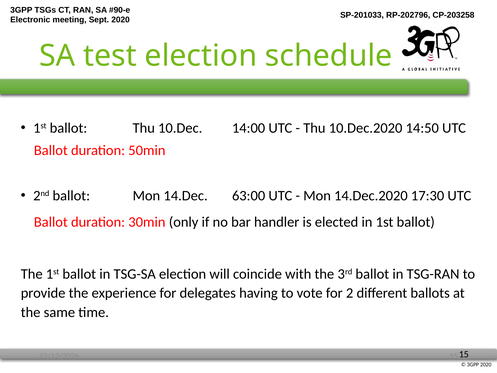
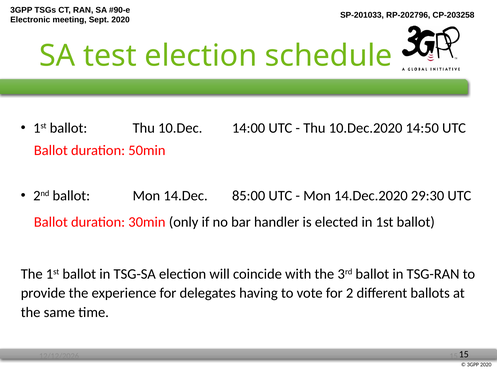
63:00: 63:00 -> 85:00 (249, 195)
17:30: 17:30 -> 29:30 (428, 195)
